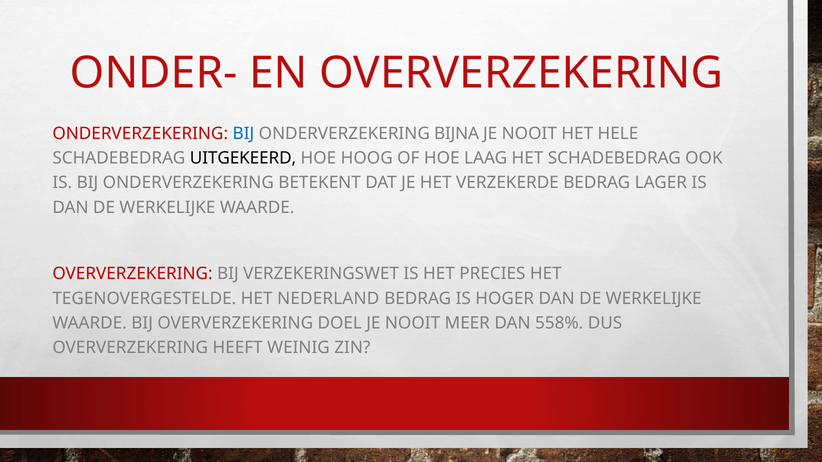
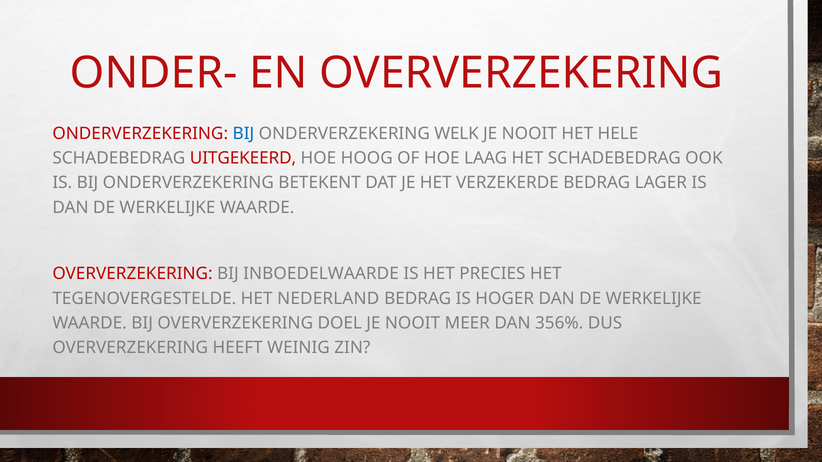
BIJNA: BIJNA -> WELK (457, 134)
UITGEKEERD colour: black -> red (243, 158)
VERZEKERINGSWET: VERZEKERINGSWET -> INBOEDELWAARDE (321, 274)
558%: 558% -> 356% (559, 323)
